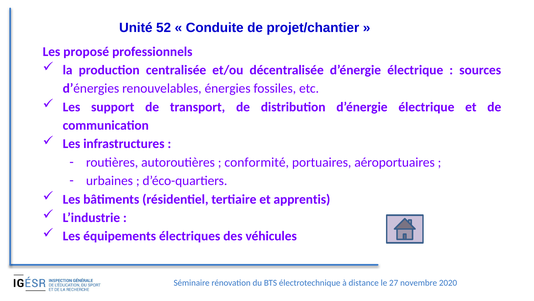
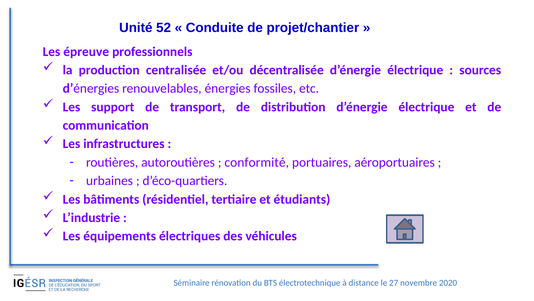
proposé: proposé -> épreuve (86, 52)
apprentis: apprentis -> étudiants (302, 199)
